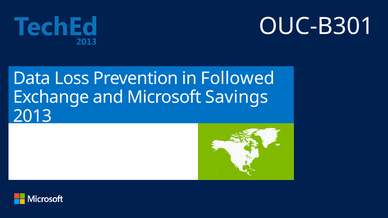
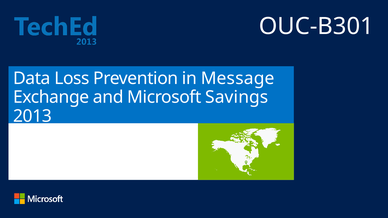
Followed: Followed -> Message (238, 78)
